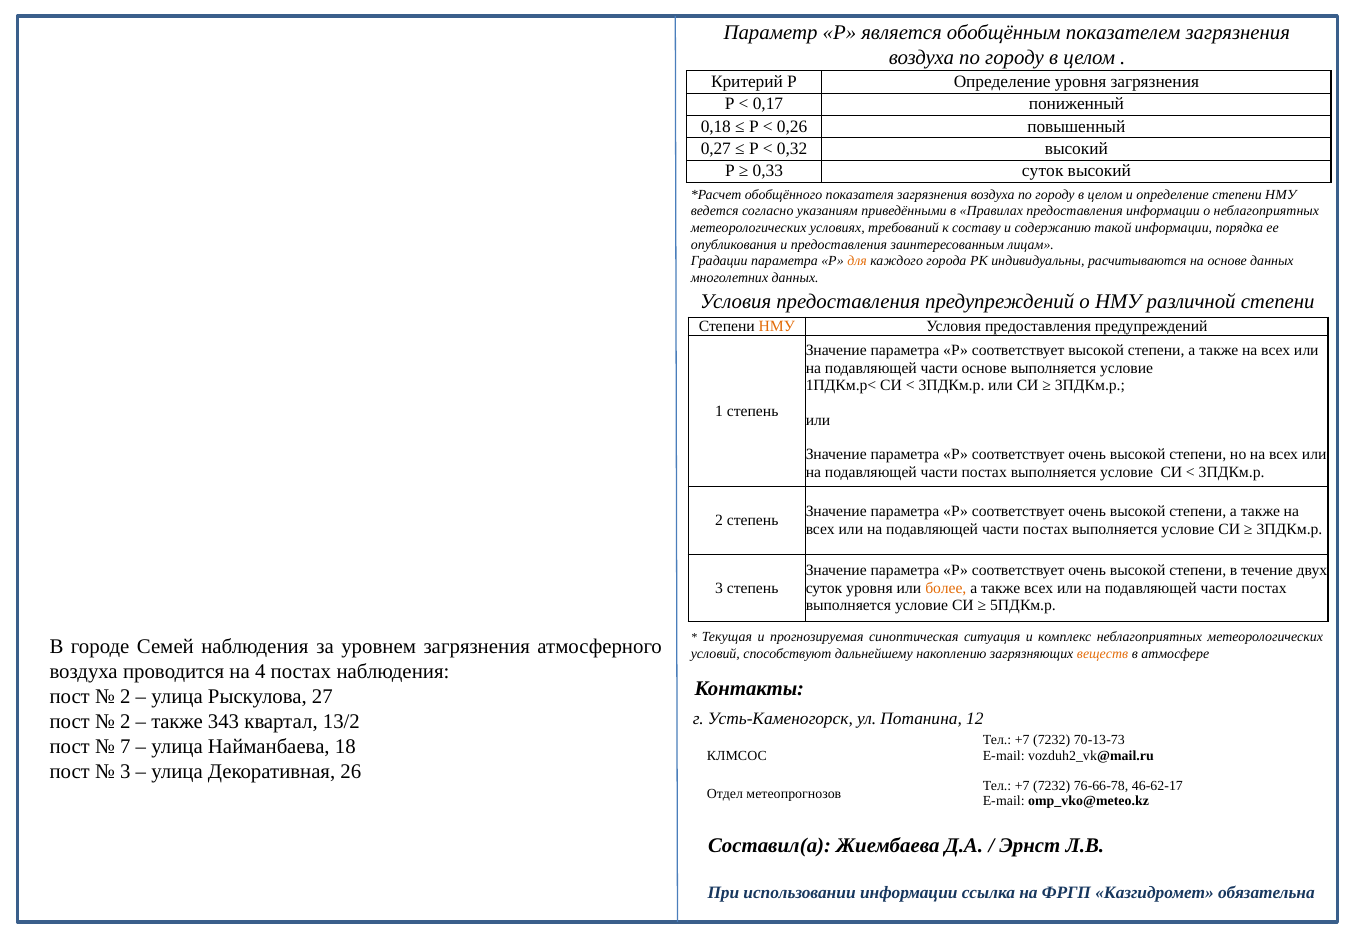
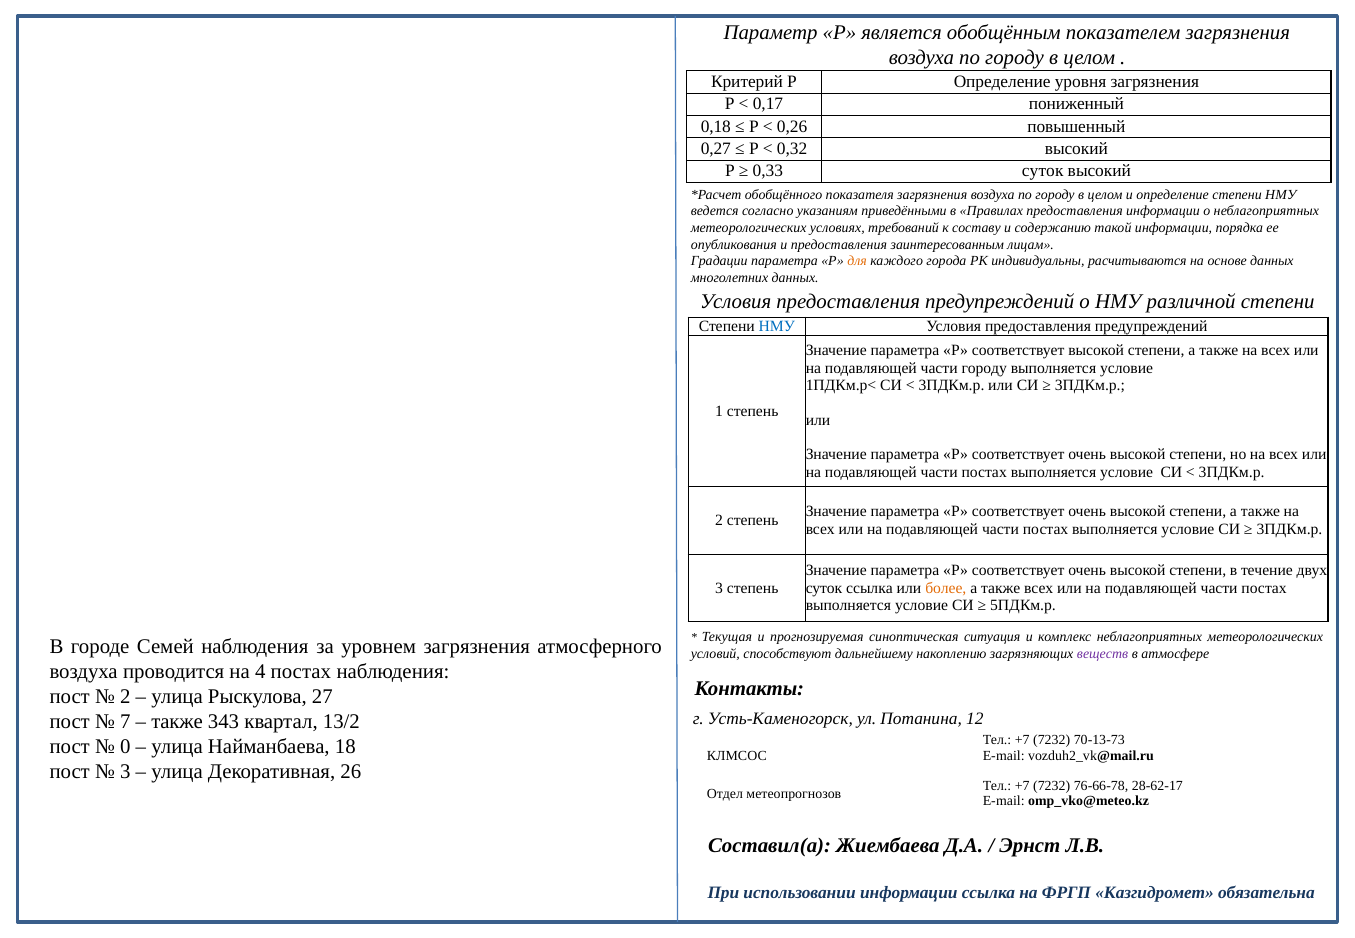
НМУ colour: orange -> blue (777, 327)
части основе: основе -> городу (984, 368)
суток уровня: уровня -> ссылка (869, 588)
веществ colour: orange -> purple (1103, 654)
2: 2 -> 7 (125, 722)
7: 7 -> 0 (125, 747)
46-62-17: 46-62-17 -> 28-62-17 (1157, 786)
